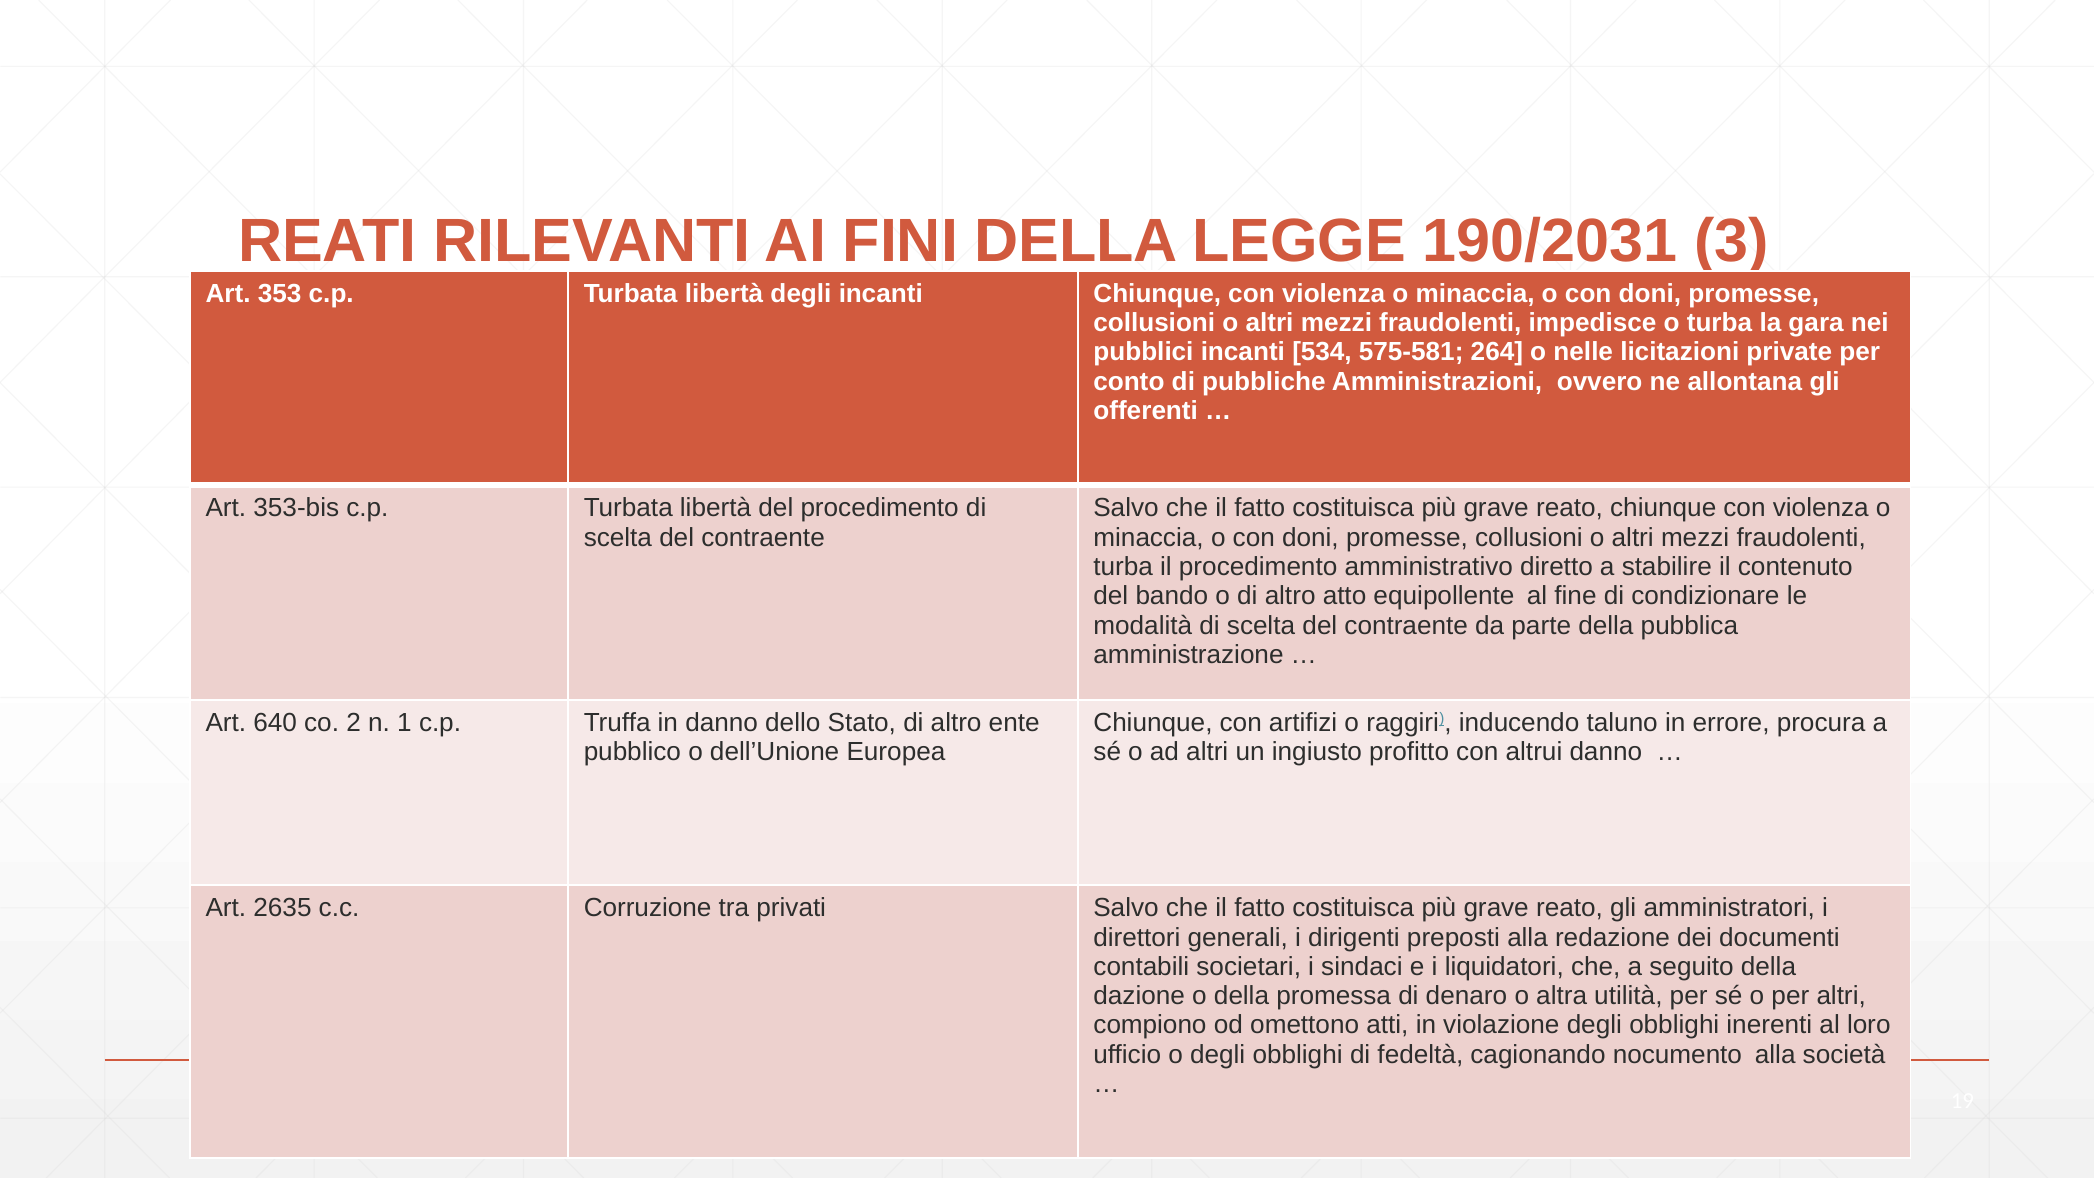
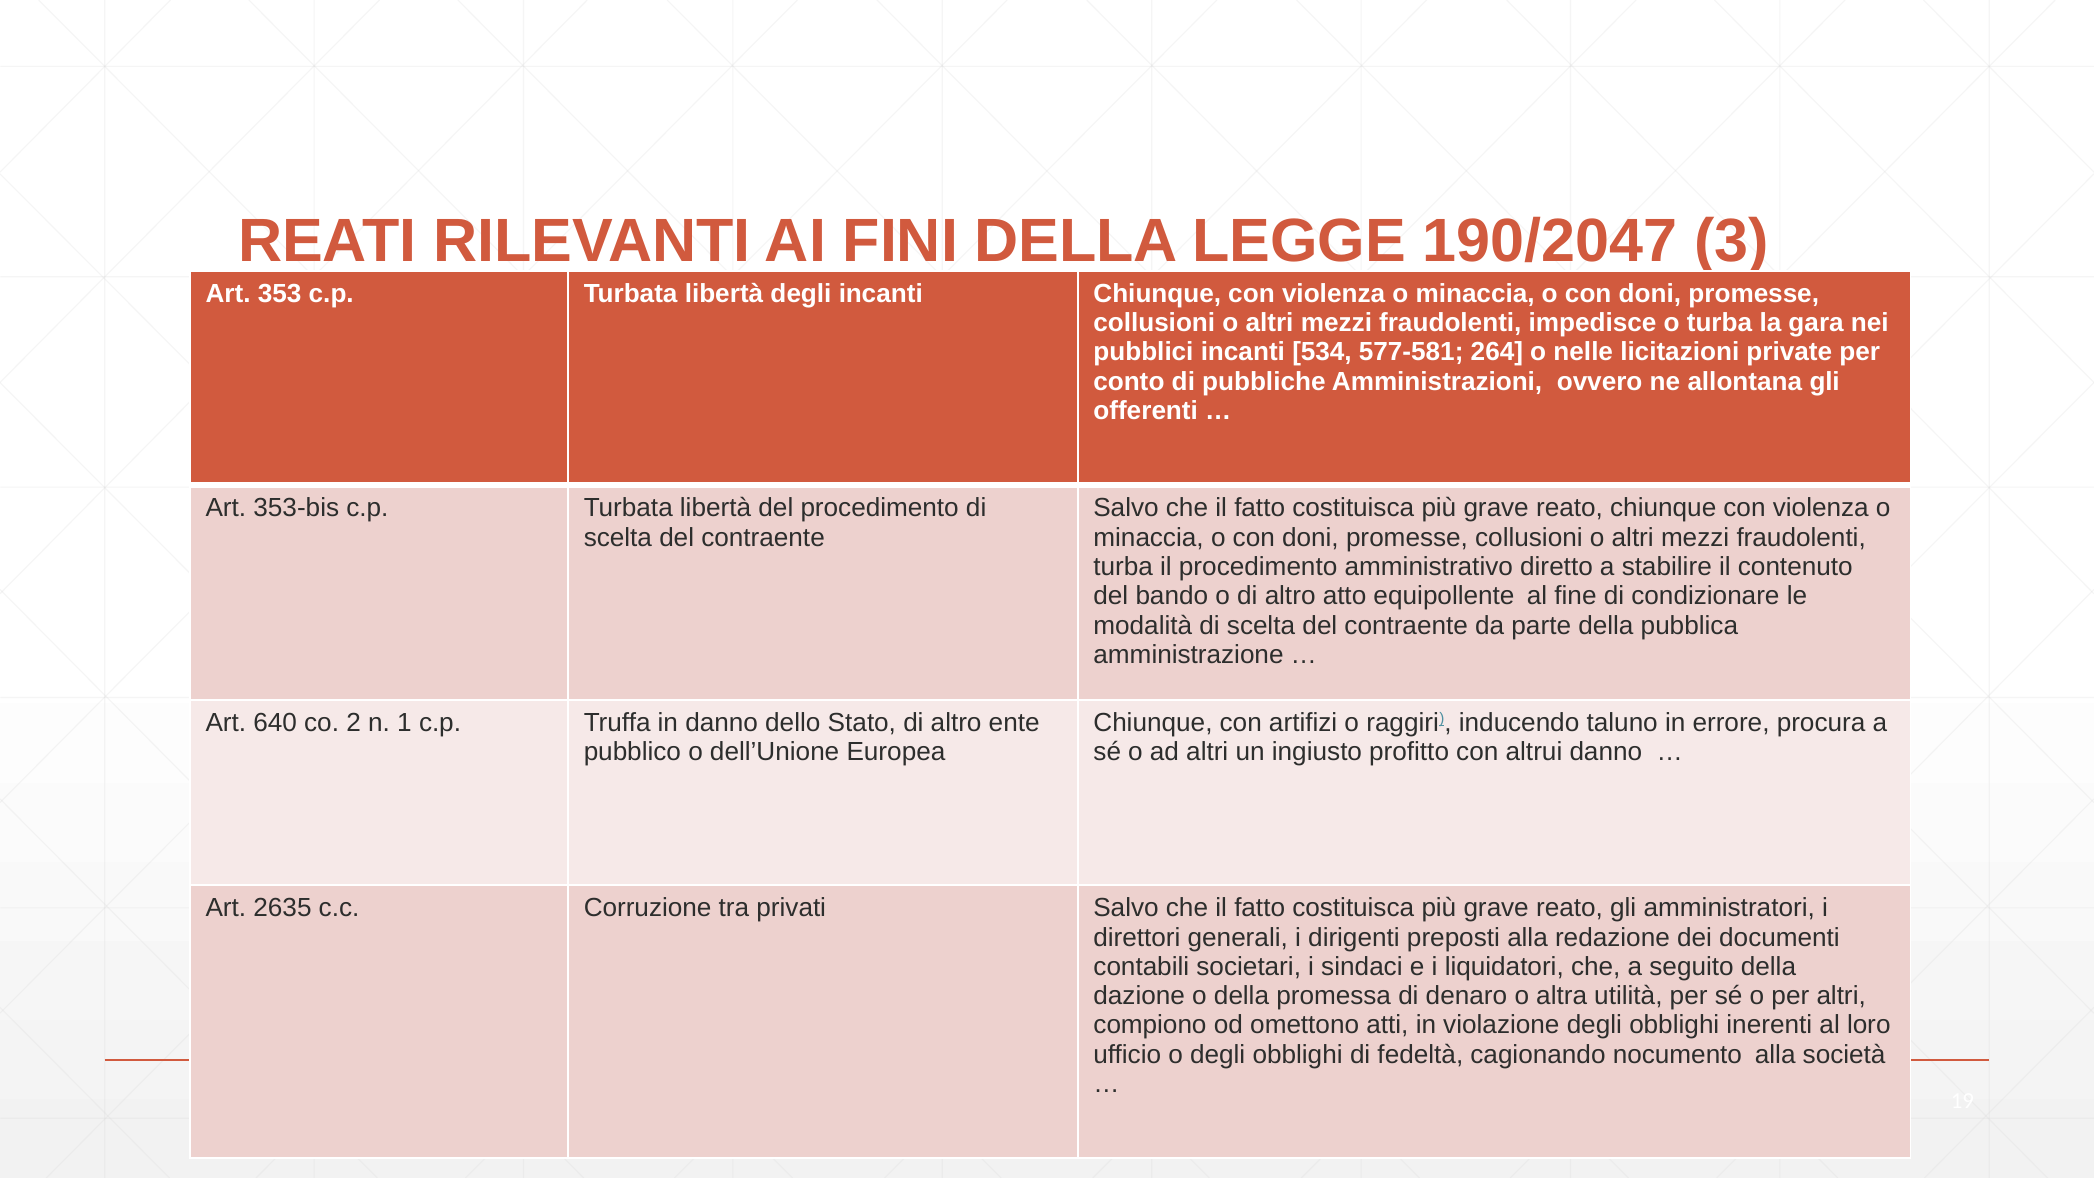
190/2031: 190/2031 -> 190/2047 (1550, 242)
575-581: 575-581 -> 577-581 (1411, 352)
